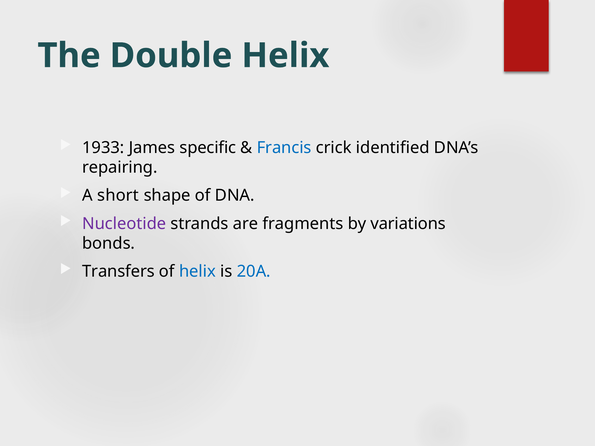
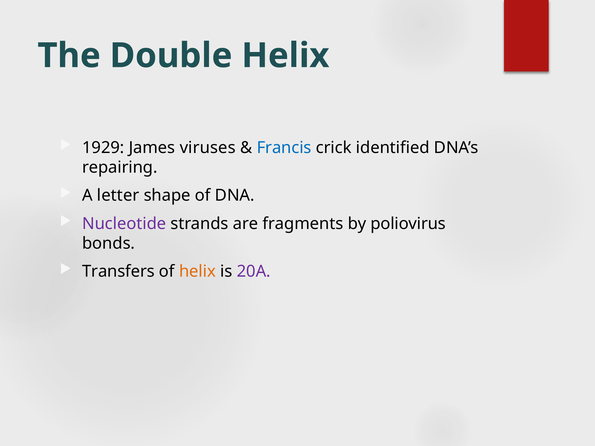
1933: 1933 -> 1929 (103, 148)
specific: specific -> viruses (208, 148)
short: short -> letter (118, 196)
variations: variations -> poliovirus (408, 224)
helix colour: blue -> orange (197, 272)
20A colour: blue -> purple (254, 272)
